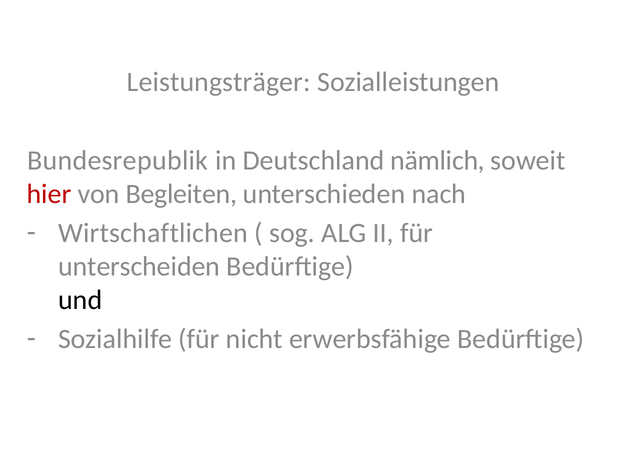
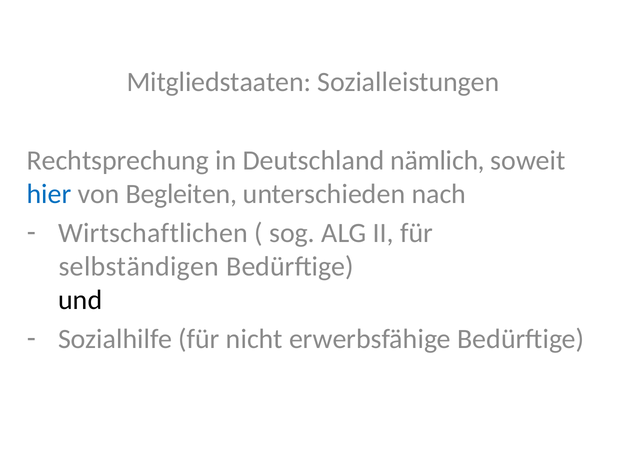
Leistungsträger: Leistungsträger -> Mitgliedstaaten (219, 82)
Bundesrepublik: Bundesrepublik -> Rechtsprechung (118, 161)
hier colour: red -> blue (49, 194)
unterscheiden: unterscheiden -> selbständigen (139, 267)
